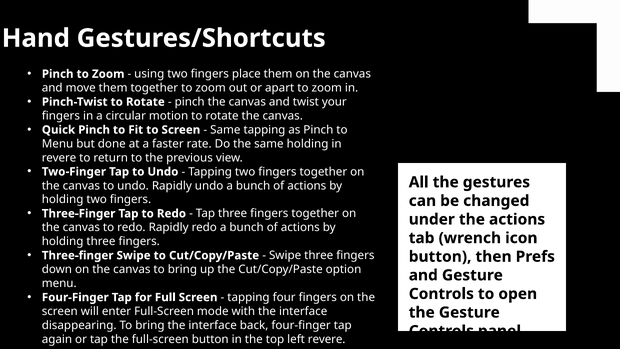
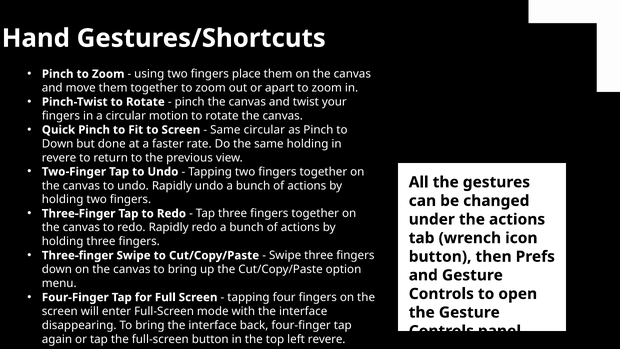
Same tapping: tapping -> circular (264, 130)
Menu: Menu -> Down (58, 144)
